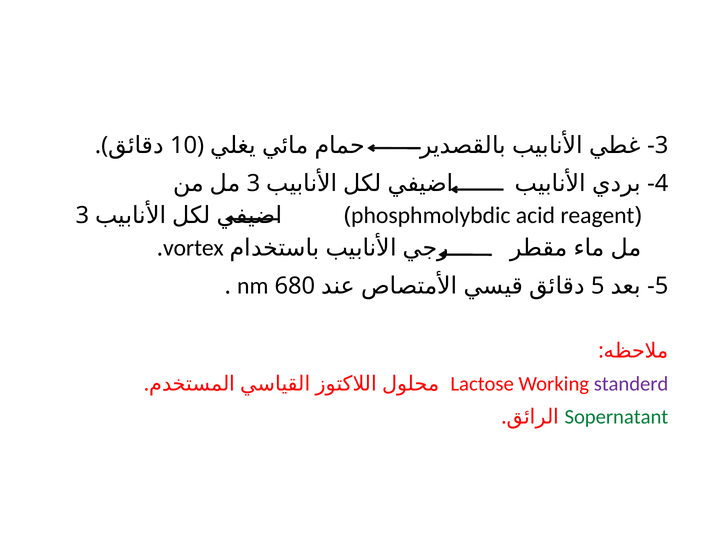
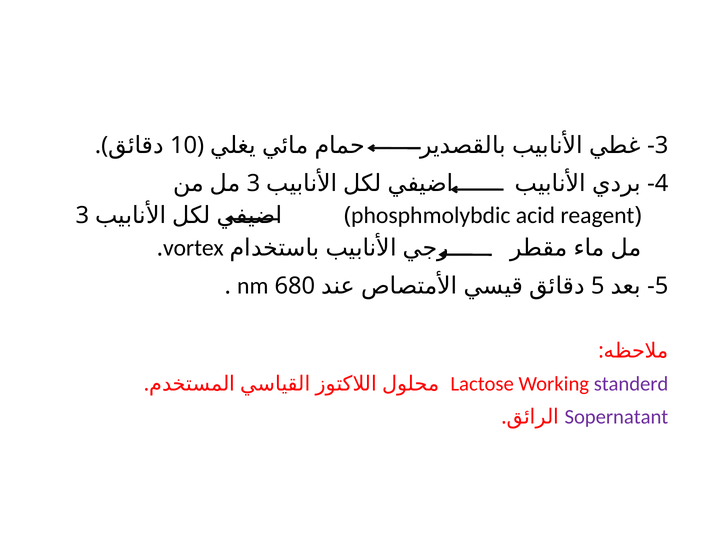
Sopernatant colour: green -> purple (616, 417)
